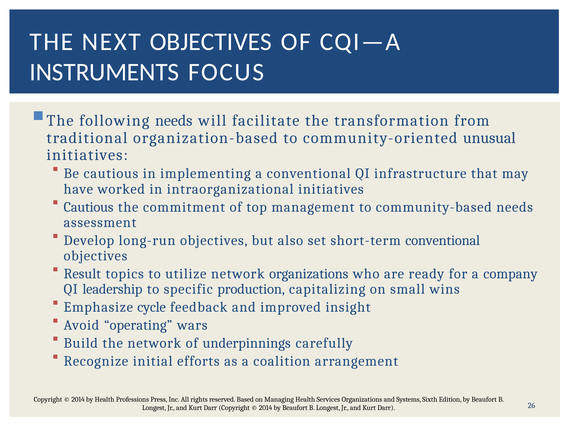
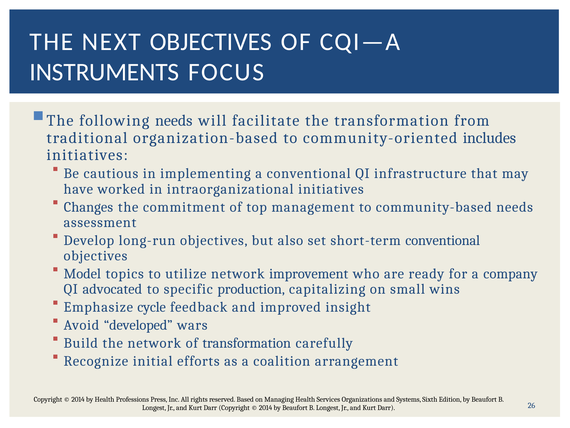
unusual: unusual -> includes (489, 138)
Cautious: Cautious -> Changes (88, 207)
Result: Result -> Model (82, 273)
network organizations: organizations -> improvement (309, 273)
leadership: leadership -> advocated (112, 289)
operating: operating -> developed (138, 325)
of underpinnings: underpinnings -> transformation (247, 343)
